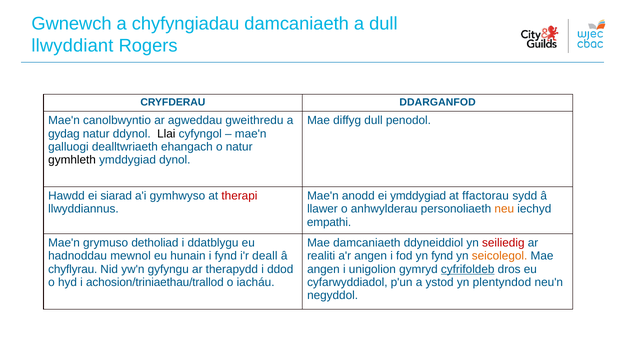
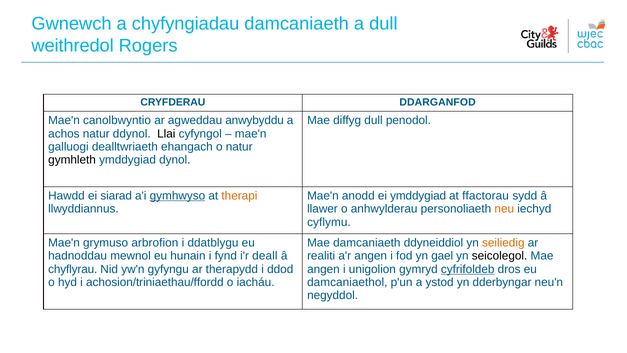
llwyddiant: llwyddiant -> weithredol (73, 46)
gweithredu: gweithredu -> anwybyddu (255, 120)
gydag: gydag -> achos (64, 134)
gymhwyso underline: none -> present (177, 196)
therapi colour: red -> orange (239, 196)
empathi: empathi -> cyflymu (329, 222)
detholiad: detholiad -> arbrofion (155, 243)
seiliedig colour: red -> orange (503, 243)
yn fynd: fynd -> gael (442, 256)
seicolegol colour: orange -> black (500, 256)
achosion/triniaethau/trallod: achosion/triniaethau/trallod -> achosion/triniaethau/ffordd (155, 282)
cyfarwyddiadol: cyfarwyddiadol -> damcaniaethol (347, 282)
plentyndod: plentyndod -> dderbyngar (502, 282)
